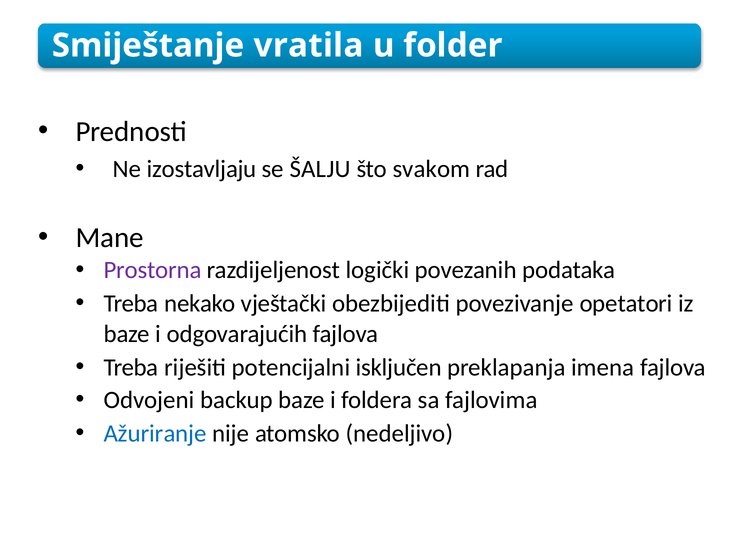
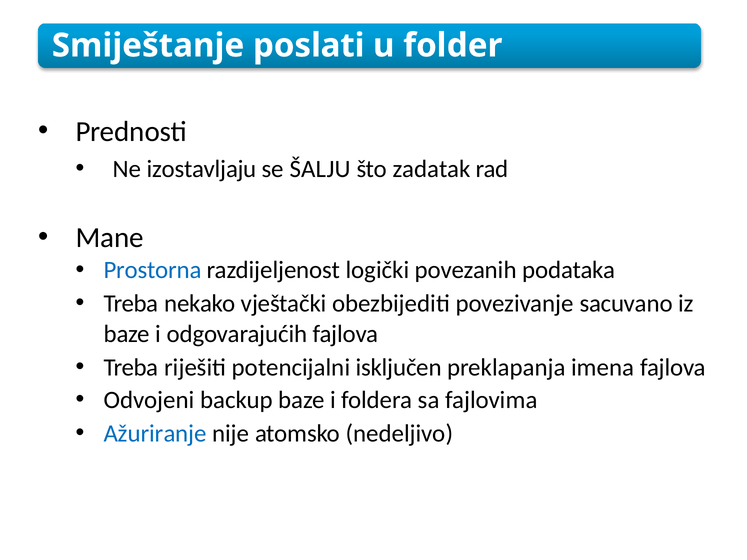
vratila: vratila -> poslati (309, 46)
svakom: svakom -> zadatak (432, 169)
Prostorna colour: purple -> blue (153, 270)
opetatori: opetatori -> sacuvano (626, 304)
